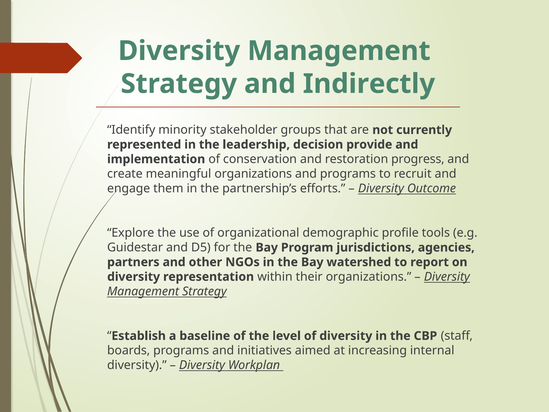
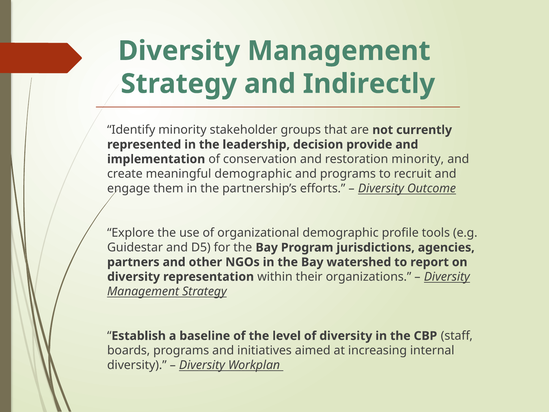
restoration progress: progress -> minority (418, 159)
meaningful organizations: organizations -> demographic (253, 174)
